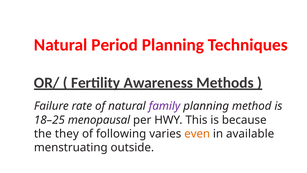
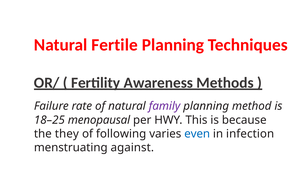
Period: Period -> Fertile (115, 45)
even colour: orange -> blue (197, 134)
available: available -> infection (250, 134)
outside: outside -> against (132, 147)
